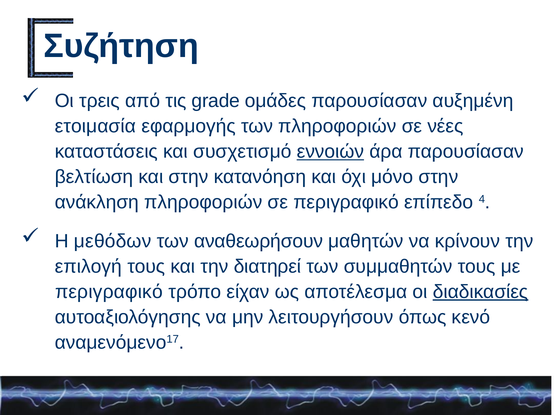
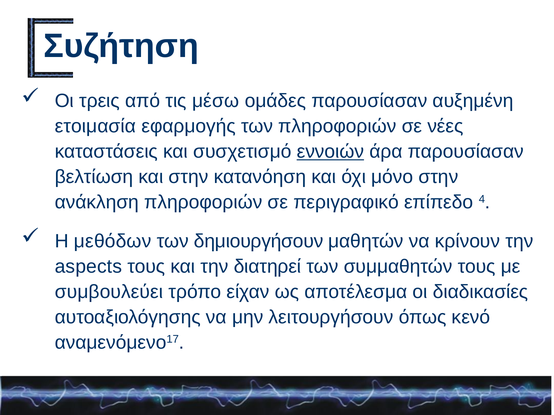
grade: grade -> μέσω (216, 101)
αναθεωρήσουν: αναθεωρήσουν -> δημιουργήσουν (259, 241)
επιλογή: επιλογή -> aspects (88, 267)
περιγραφικό: περιγραφικό -> συμβουλεύει (109, 292)
διαδικασίες underline: present -> none (481, 292)
